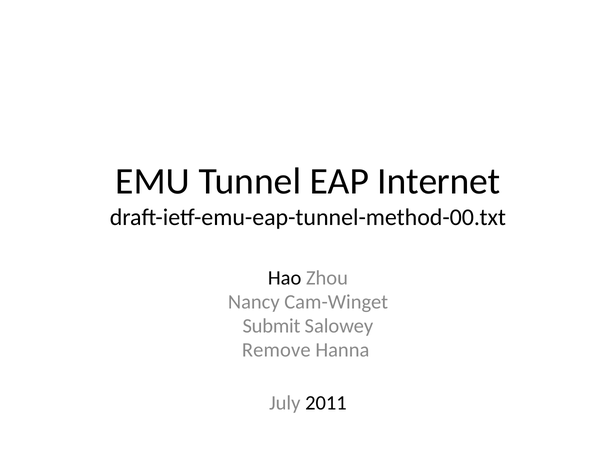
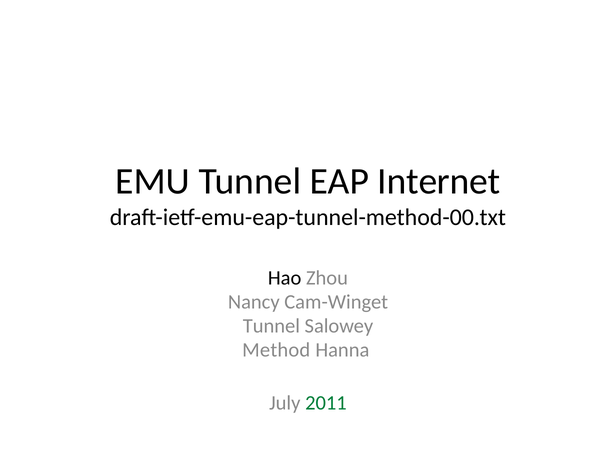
Submit: Submit -> Tunnel (271, 326)
Remove: Remove -> Method (276, 350)
2011 colour: black -> green (326, 403)
